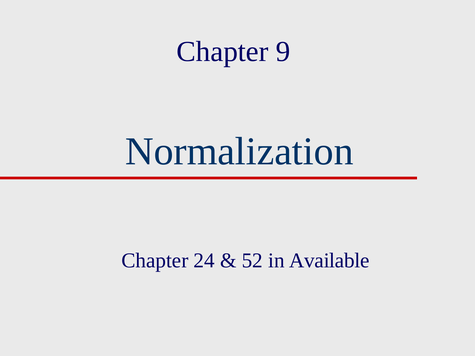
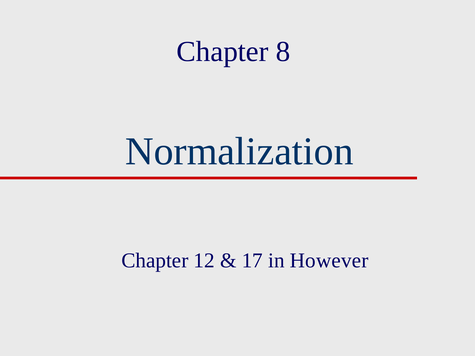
9: 9 -> 8 (283, 51)
24: 24 -> 12 (204, 261)
52: 52 -> 17 (252, 261)
Available: Available -> However (329, 261)
